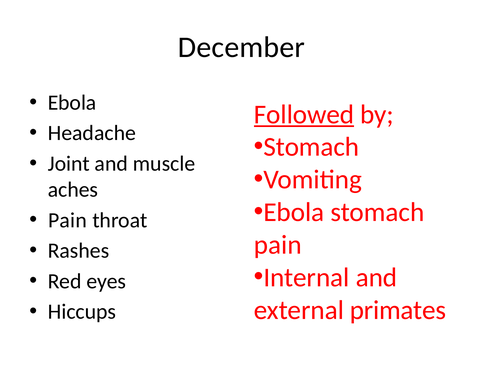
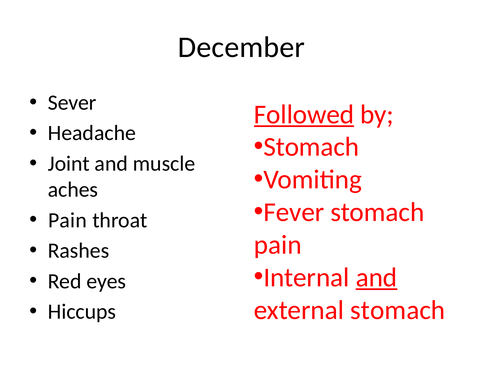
Ebola: Ebola -> Sever (72, 103)
Ebola: Ebola -> Fever (294, 213)
and underline: none -> present (376, 278)
external primates: primates -> stomach (398, 311)
